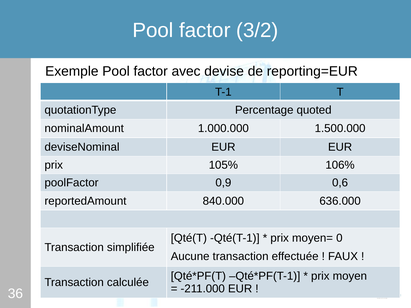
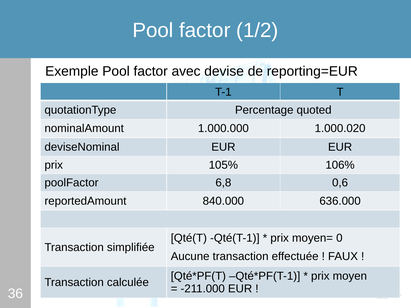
3/2: 3/2 -> 1/2 (257, 31)
1.500.000: 1.500.000 -> 1.000.020 (340, 129)
0,9: 0,9 -> 6,8 (223, 183)
